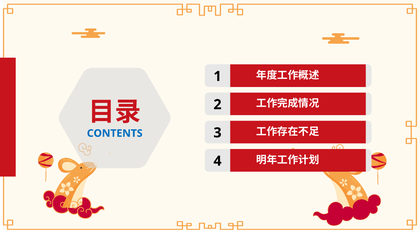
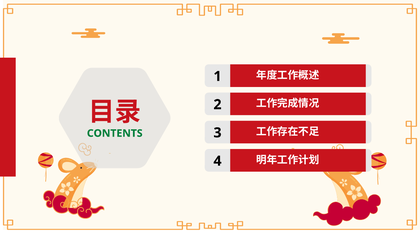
CONTENTS colour: blue -> green (115, 133)
